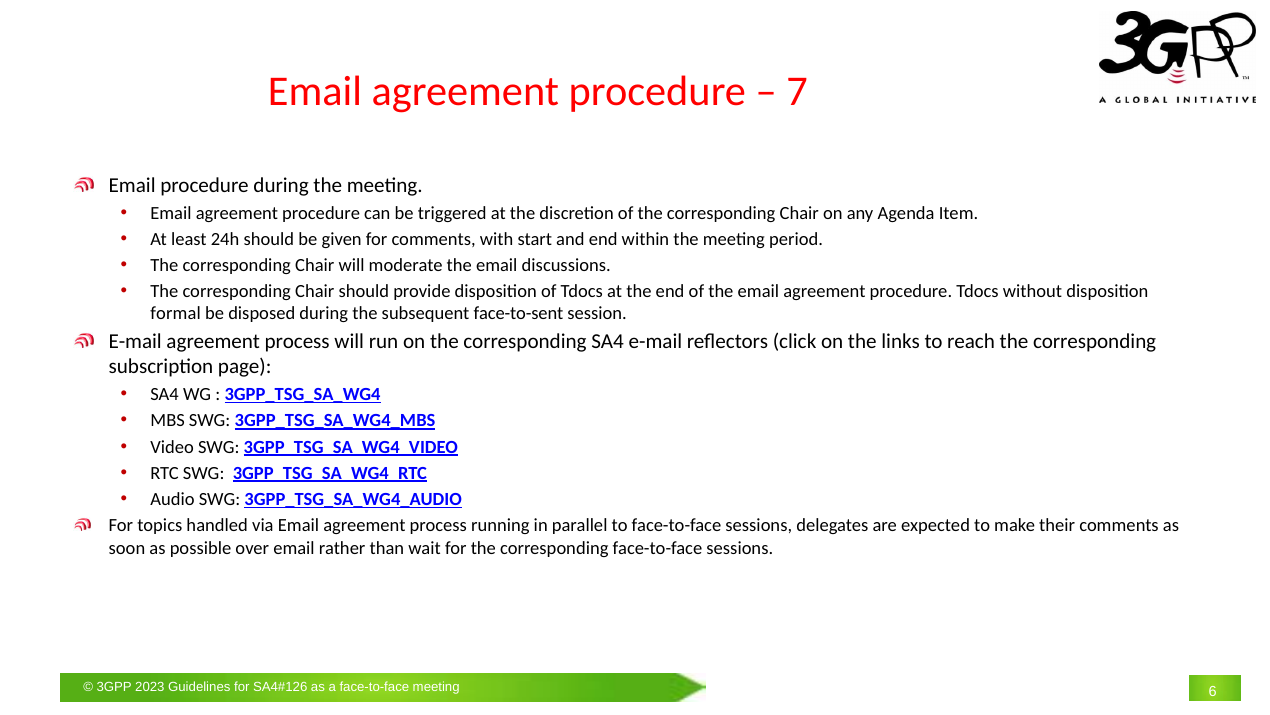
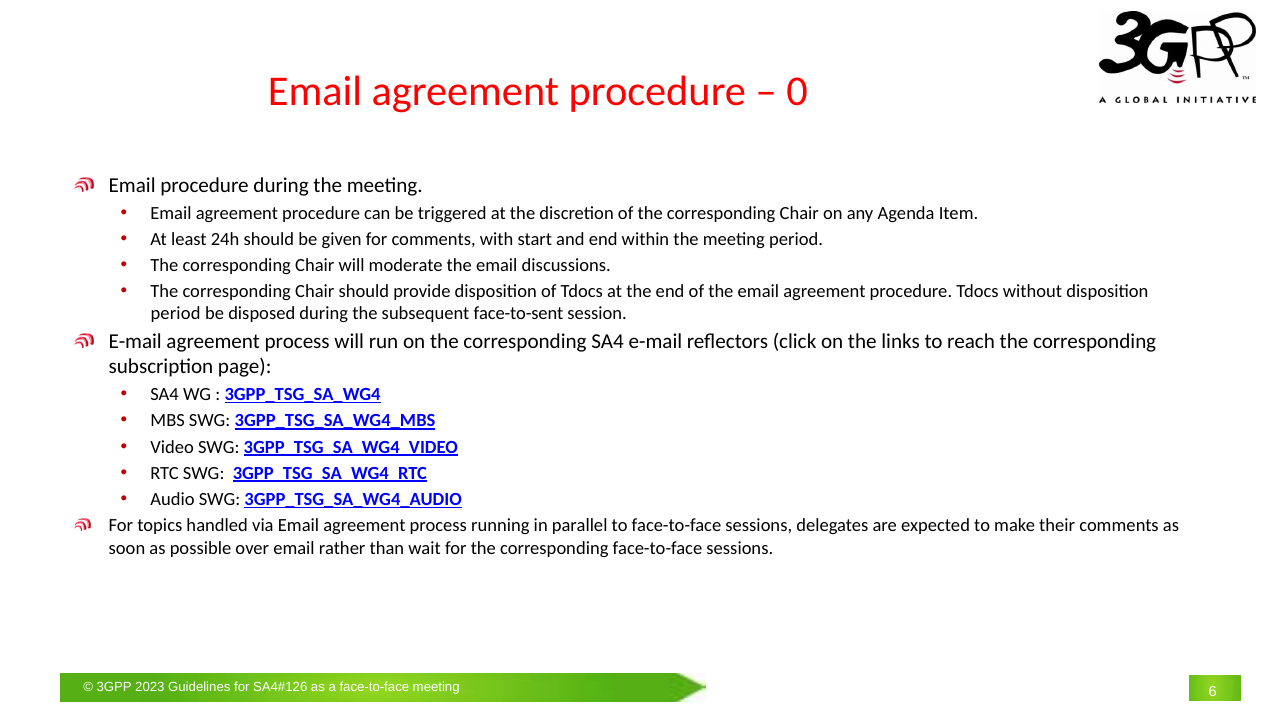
7: 7 -> 0 (797, 91)
formal: formal -> period (176, 313)
